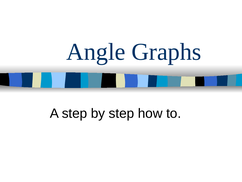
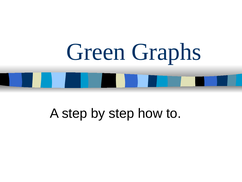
Angle: Angle -> Green (96, 52)
